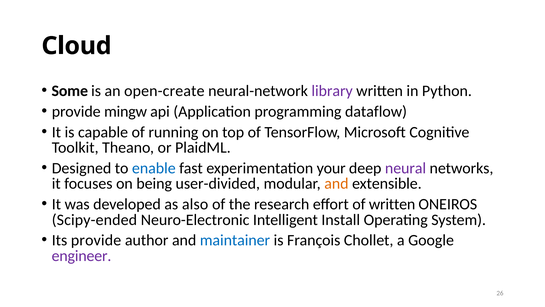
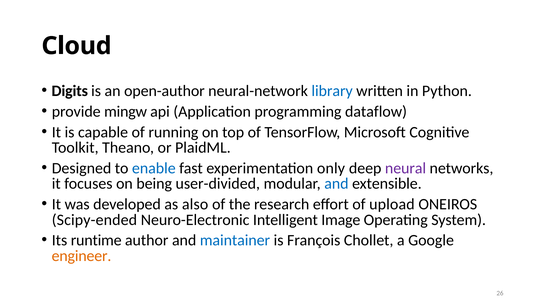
Some: Some -> Digits (70, 91)
open-create: open-create -> open-author (164, 91)
library colour: purple -> blue (332, 91)
your: your -> only (331, 168)
and colour: orange -> blue (336, 183)
of written: written -> upload (392, 204)
Install: Install -> Image (341, 219)
Its provide: provide -> runtime (96, 240)
engineer colour: purple -> orange (82, 255)
